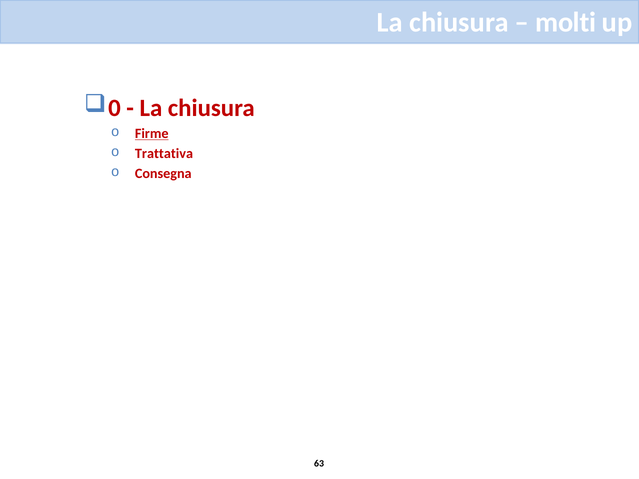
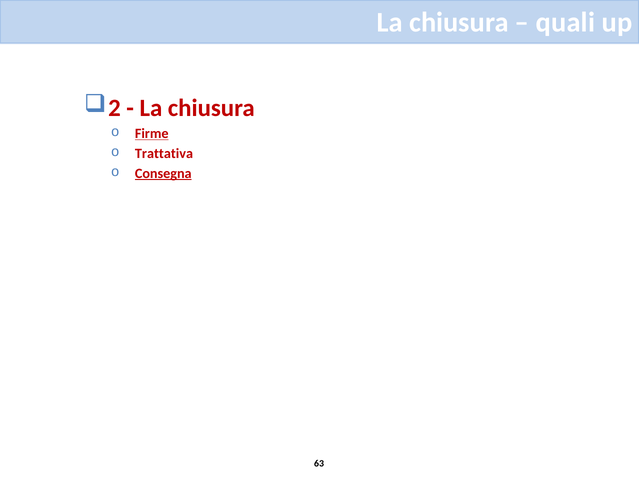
molti: molti -> quali (565, 22)
0: 0 -> 2 (114, 108)
Consegna underline: none -> present (163, 174)
